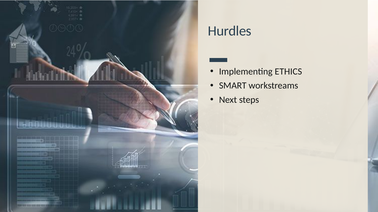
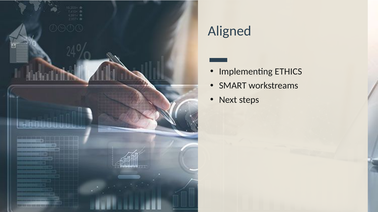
Hurdles: Hurdles -> Aligned (230, 31)
